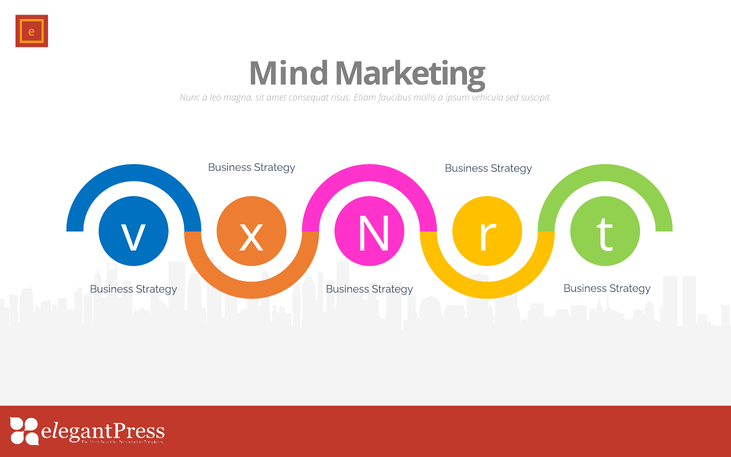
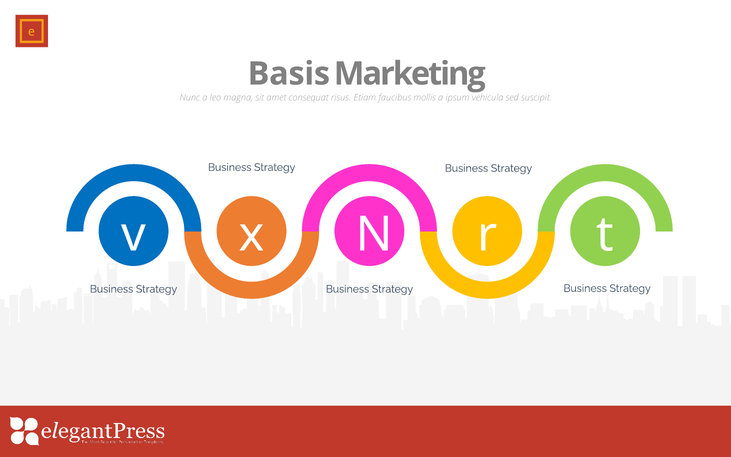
Mind: Mind -> Basis (289, 74)
